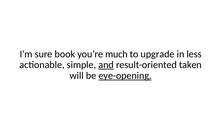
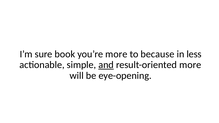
you’re much: much -> more (116, 54)
upgrade: upgrade -> because (158, 54)
result-oriented taken: taken -> more (190, 65)
eye-opening underline: present -> none (125, 76)
